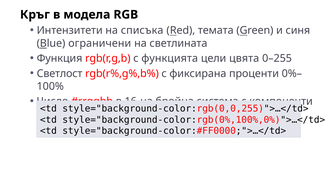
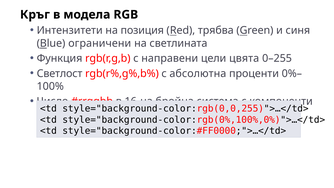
списъка: списъка -> позиция (142, 30)
темата: темата -> трябва (216, 30)
функцията: функцията -> направени (170, 58)
фиксирана: фиксирана -> абсолютна (198, 73)
